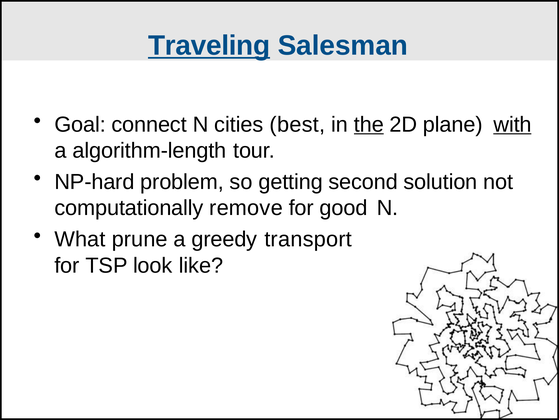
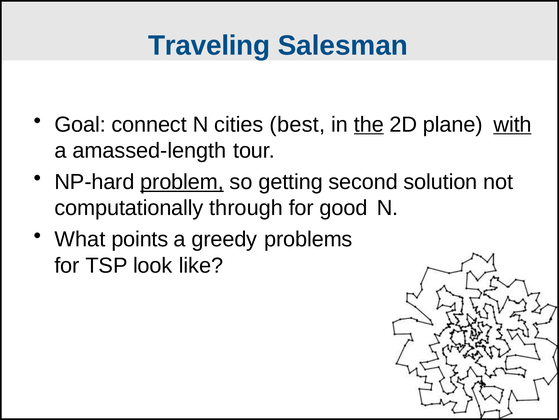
Traveling underline: present -> none (209, 46)
algorithm-length: algorithm-length -> amassed-length (149, 150)
problem underline: none -> present (182, 182)
remove: remove -> through (246, 208)
prune: prune -> points (140, 239)
transport: transport -> problems (308, 239)
